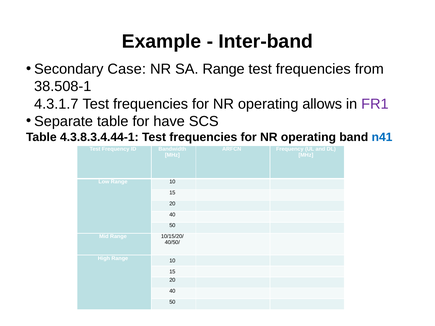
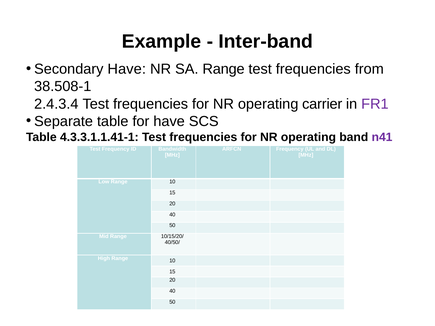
Secondary Case: Case -> Have (127, 69)
4.3.1.7: 4.3.1.7 -> 2.4.3.4 (56, 104)
allows: allows -> carrier (322, 104)
4.3.8.3.4.44-1: 4.3.8.3.4.44-1 -> 4.3.3.1.1.41-1 (99, 137)
n41 colour: blue -> purple (382, 137)
